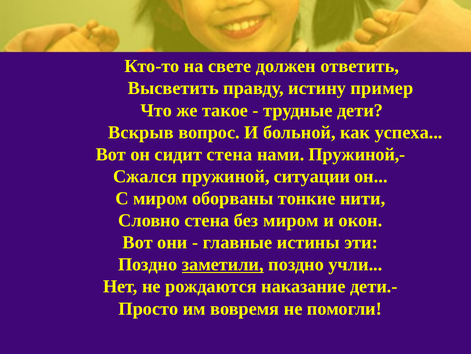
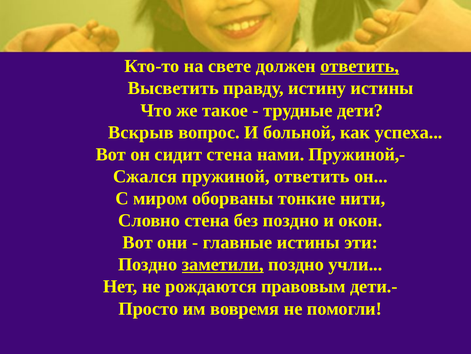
ответить underline: none -> present (360, 66)
истину пример: пример -> истины (382, 88)
пружиной ситуации: ситуации -> ответить (312, 176)
без миром: миром -> поздно (291, 220)
наказание: наказание -> правовым (303, 286)
